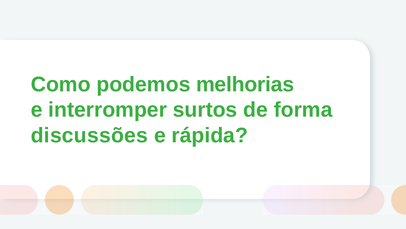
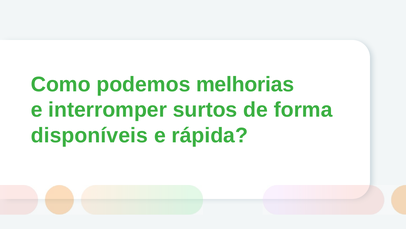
discussões: discussões -> disponíveis (89, 135)
